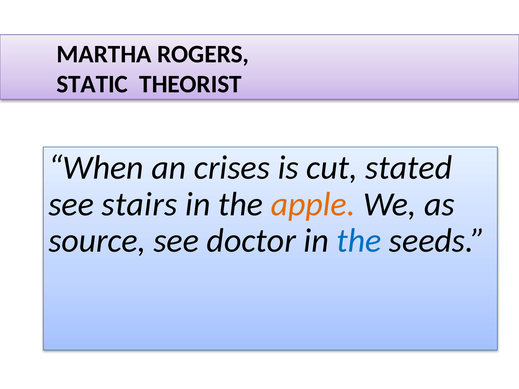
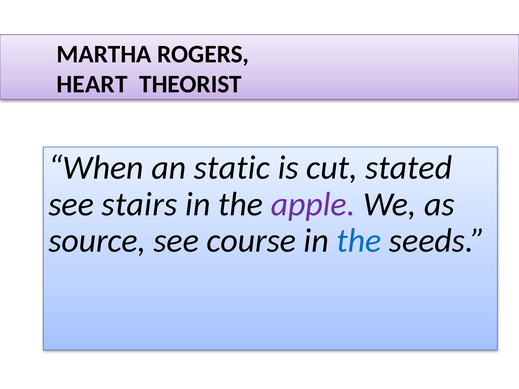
STATIC: STATIC -> HEART (92, 84)
crises: crises -> static (232, 168)
apple colour: orange -> purple (313, 204)
doctor: doctor -> course (251, 241)
